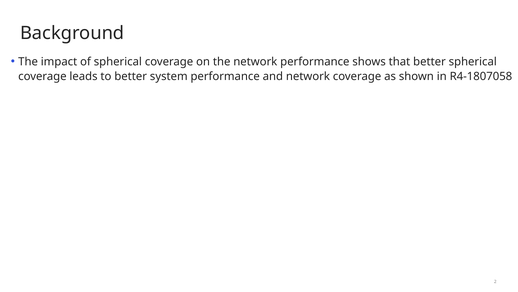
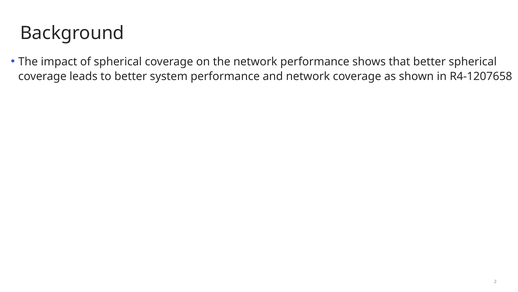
R4-1807058: R4-1807058 -> R4-1207658 (481, 76)
